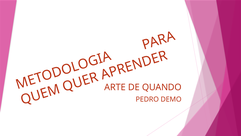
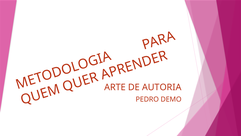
QUANDO: QUANDO -> AUTORIA (162, 87)
